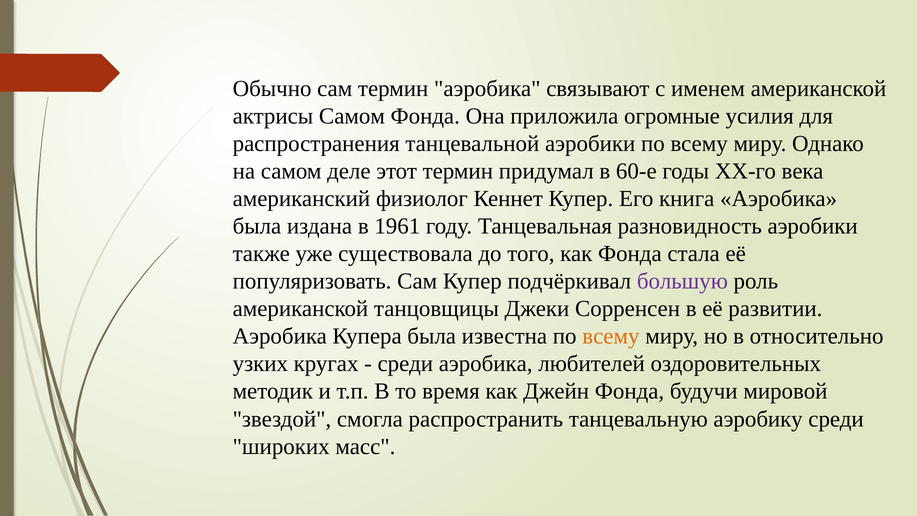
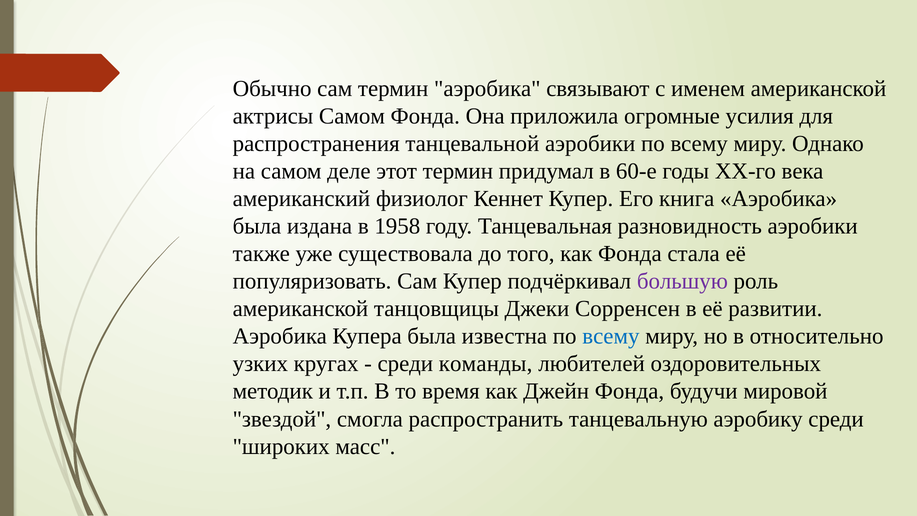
1961: 1961 -> 1958 (397, 226)
всему colour: orange -> blue (611, 336)
среди аэробика: аэробика -> команды (486, 364)
